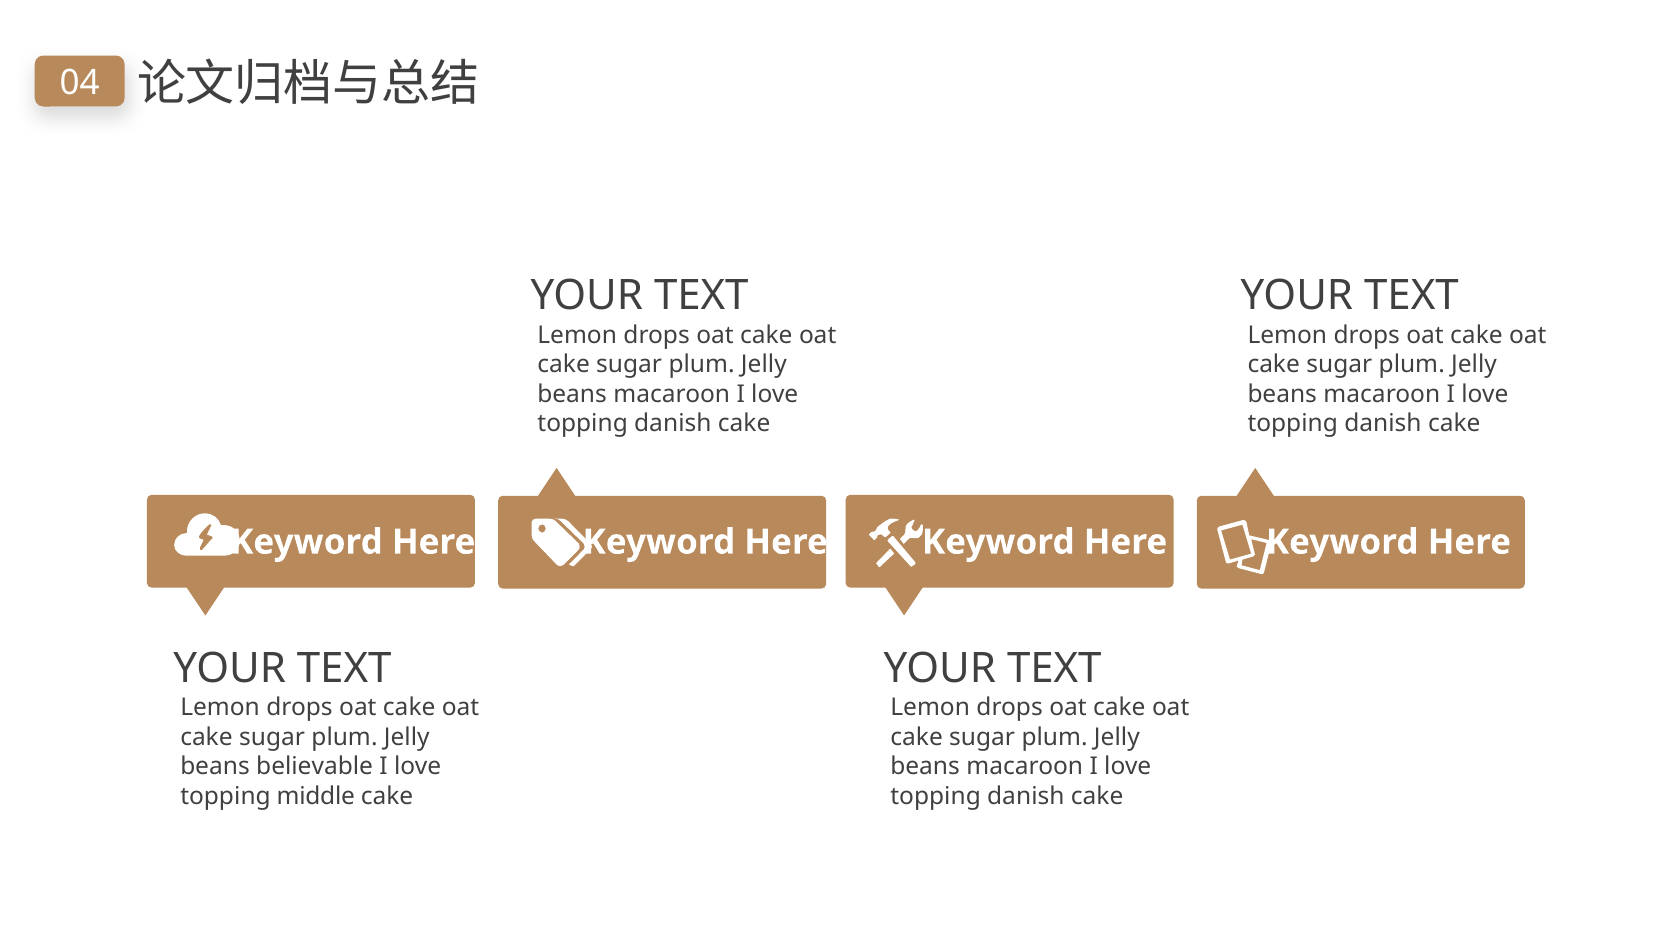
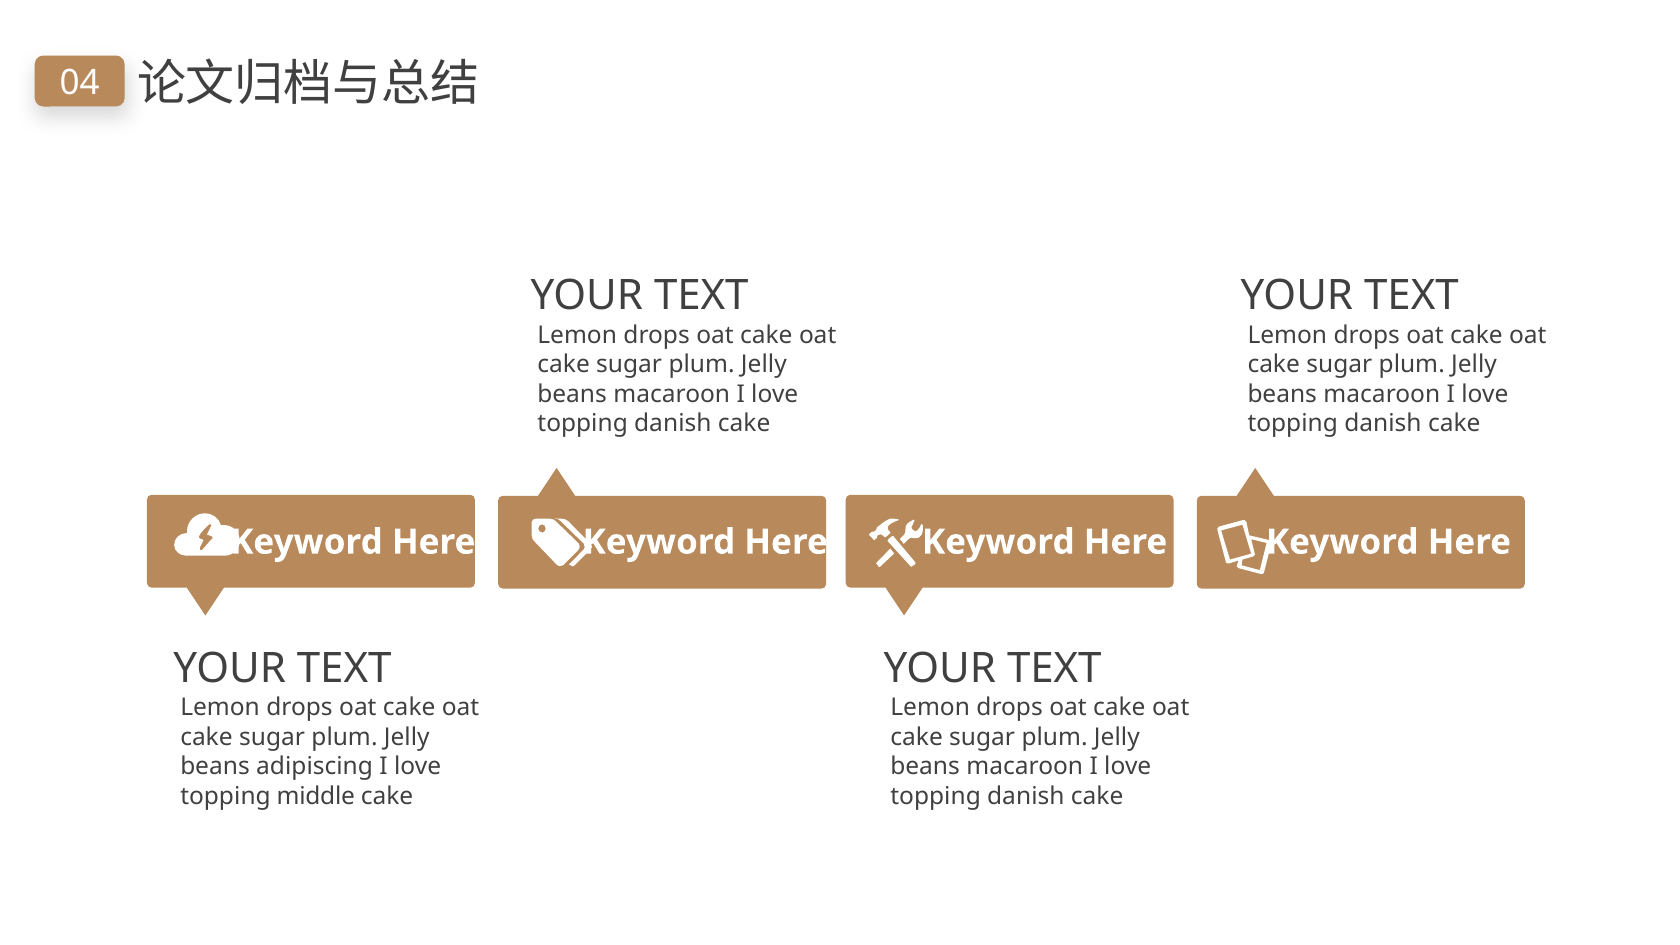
believable: believable -> adipiscing (315, 767)
